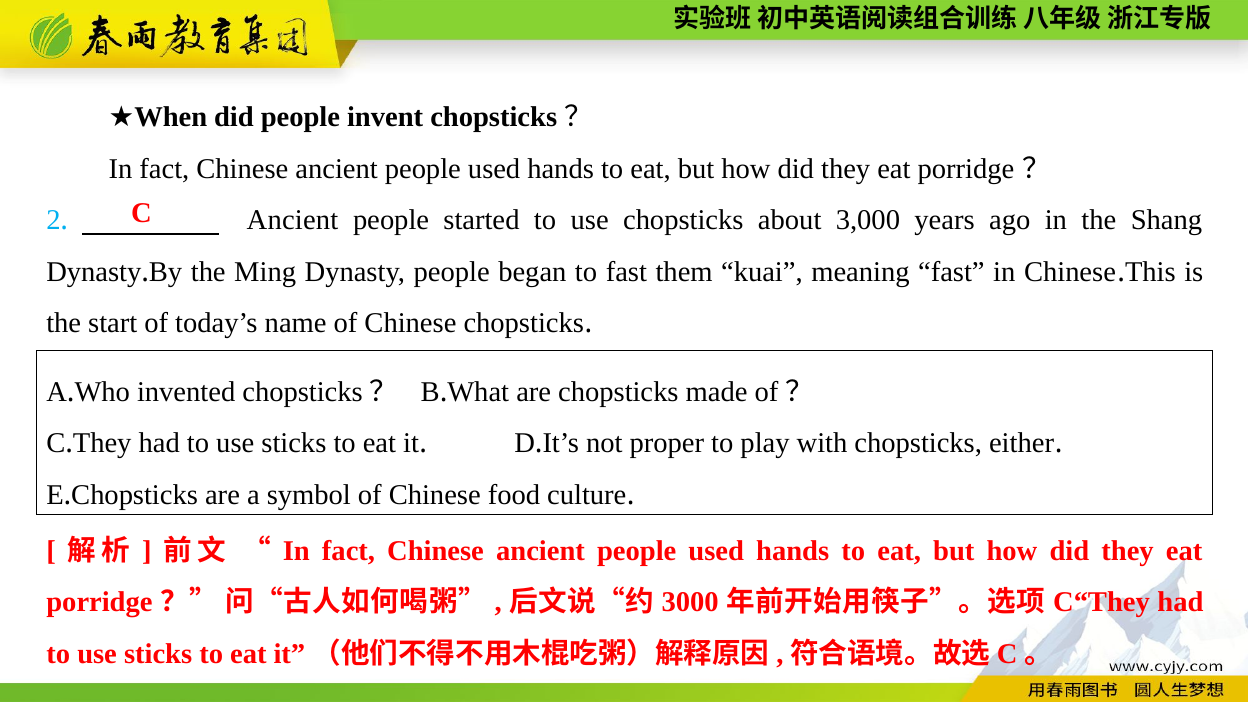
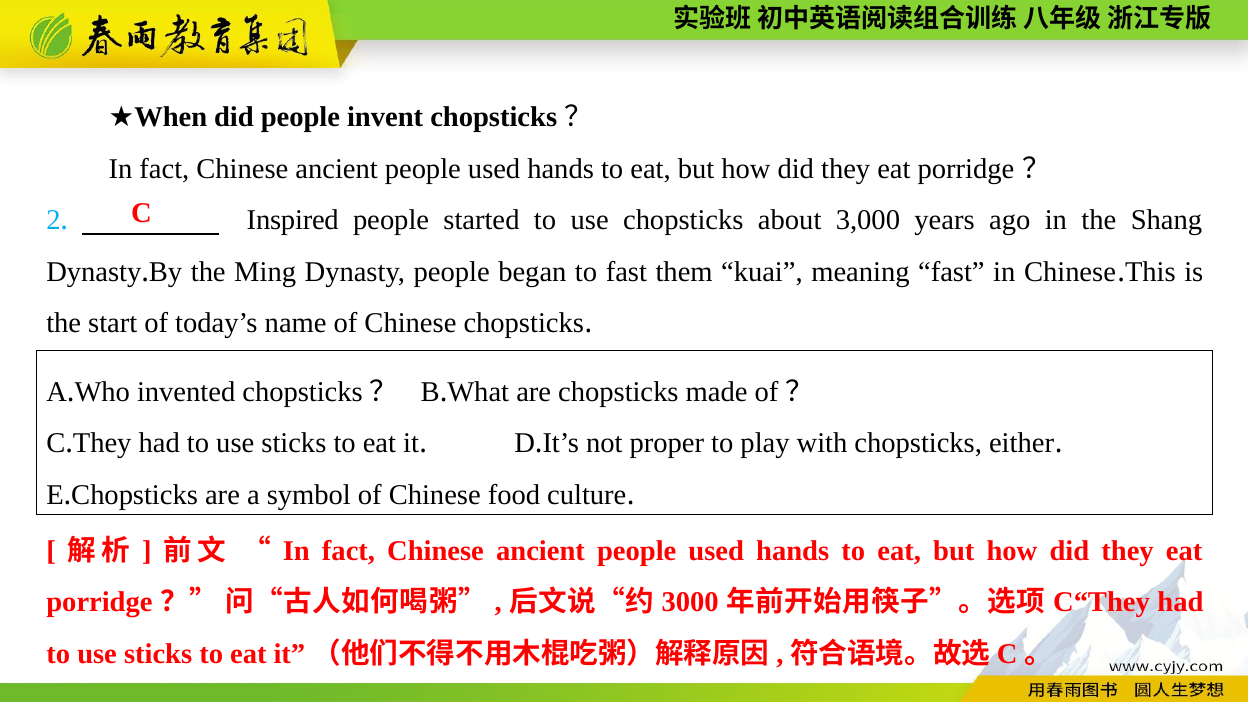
Ancient: Ancient -> Inspired (293, 220)
